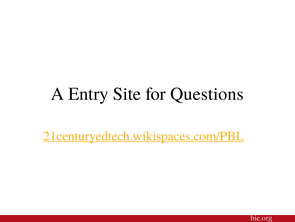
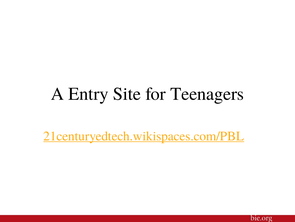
Questions: Questions -> Teenagers (207, 94)
